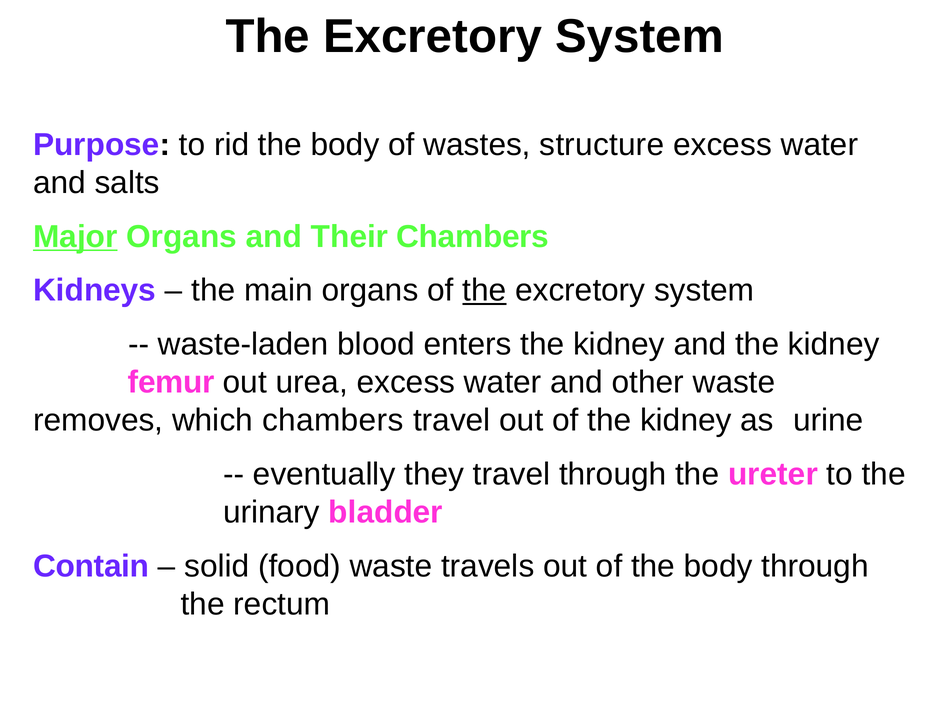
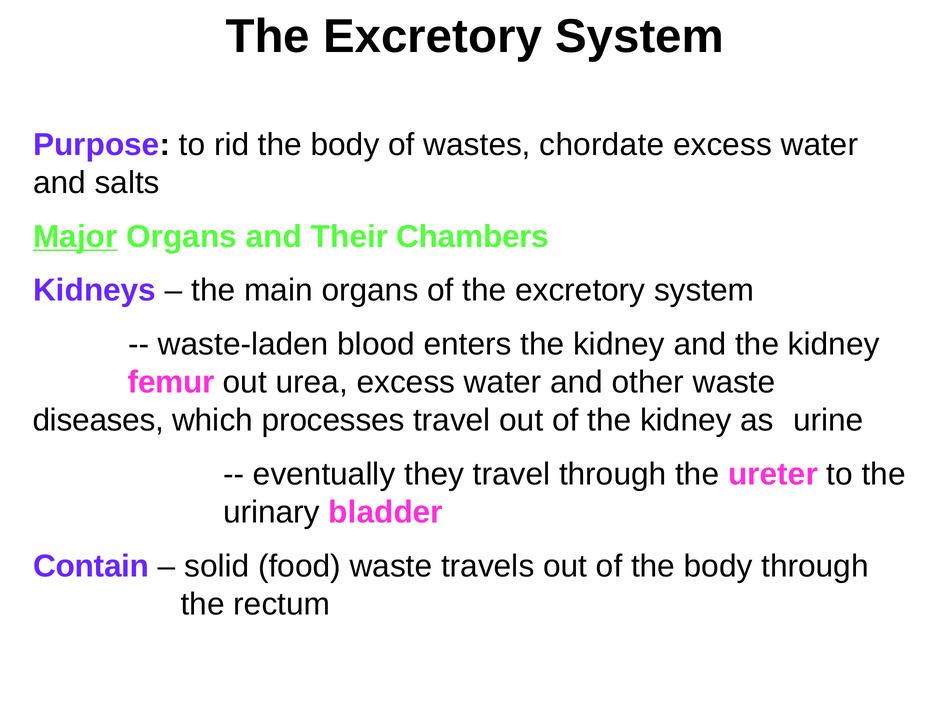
structure: structure -> chordate (602, 145)
the underline: present -> none (484, 290)
removes: removes -> diseases (98, 420)
which chambers: chambers -> processes (333, 420)
